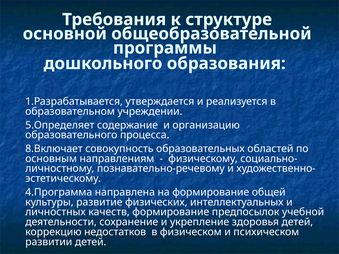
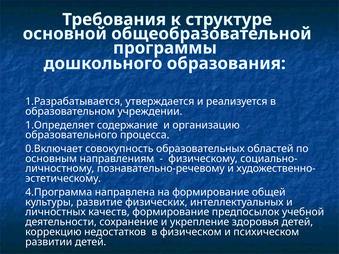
5.Определяет: 5.Определяет -> 1.Определяет (60, 125)
8.Включает: 8.Включает -> 0.Включает (54, 149)
